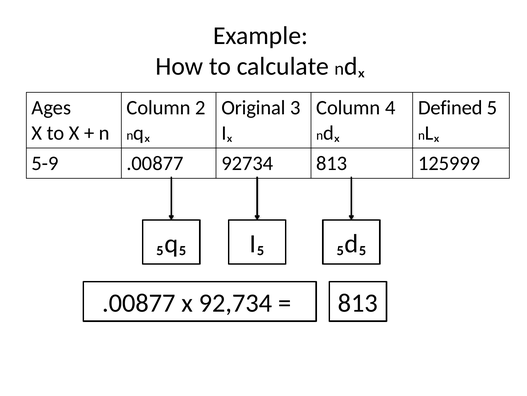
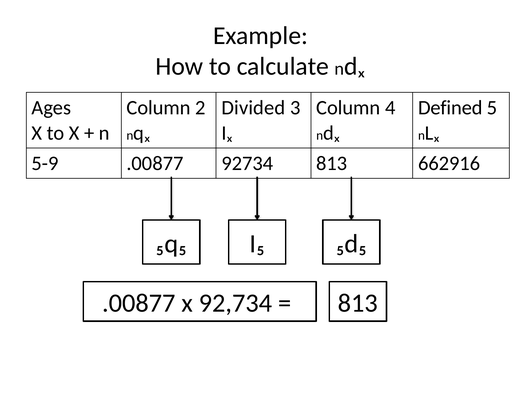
Original: Original -> Divided (253, 108)
125999: 125999 -> 662916 (449, 163)
